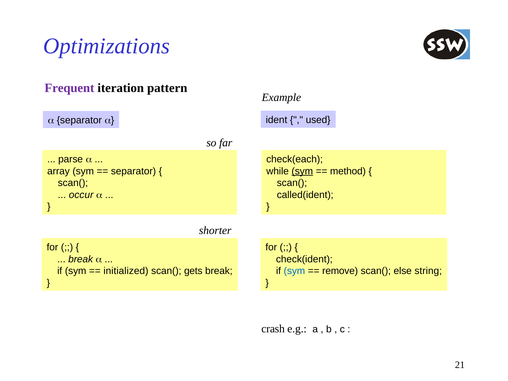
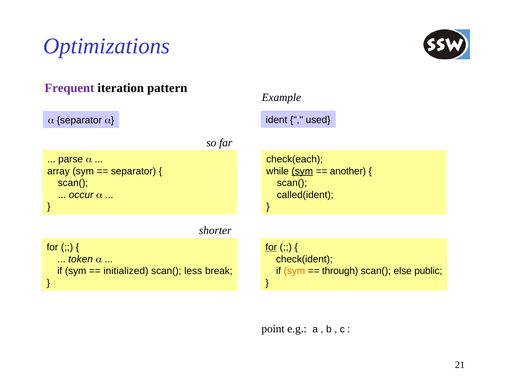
method: method -> another (348, 171)
for underline: none -> present (271, 247)
break: break -> token (81, 259)
gets: gets -> less (193, 271)
sym colour: blue -> orange (294, 271)
remove: remove -> through (340, 271)
string: string -> public (428, 271)
crash: crash -> point (273, 329)
